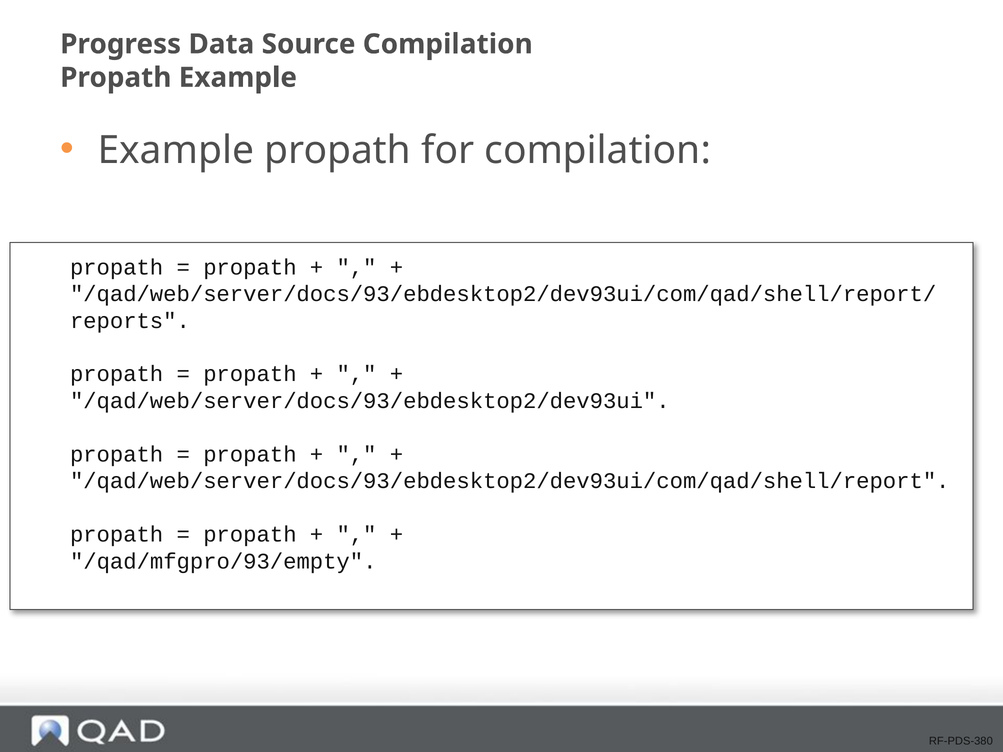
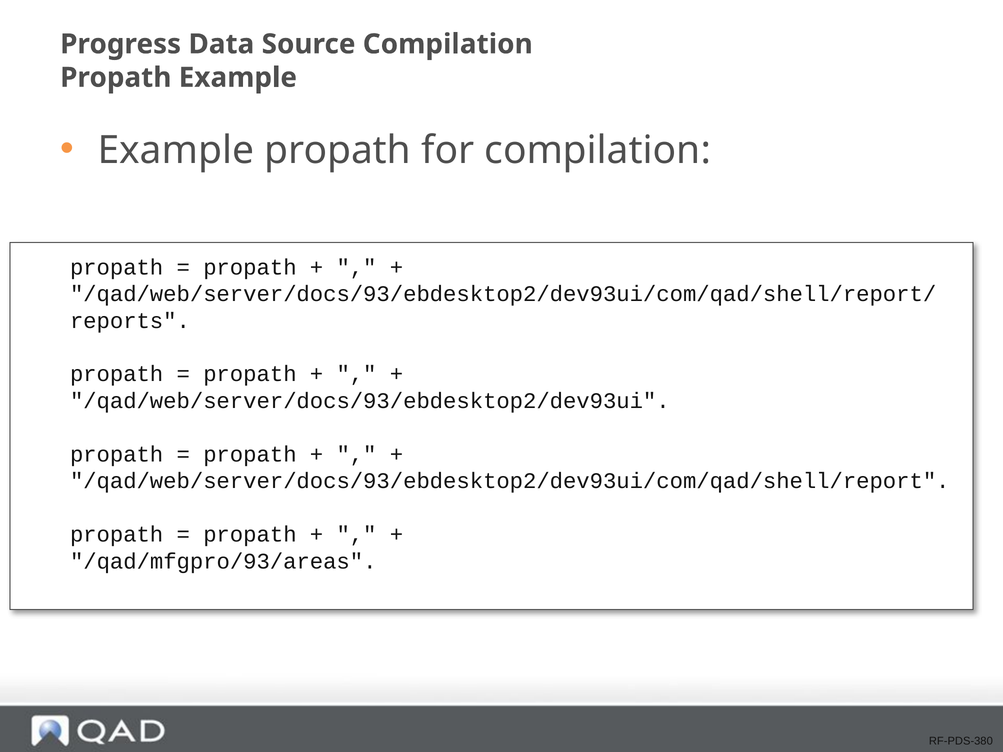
/qad/mfgpro/93/empty: /qad/mfgpro/93/empty -> /qad/mfgpro/93/areas (223, 561)
